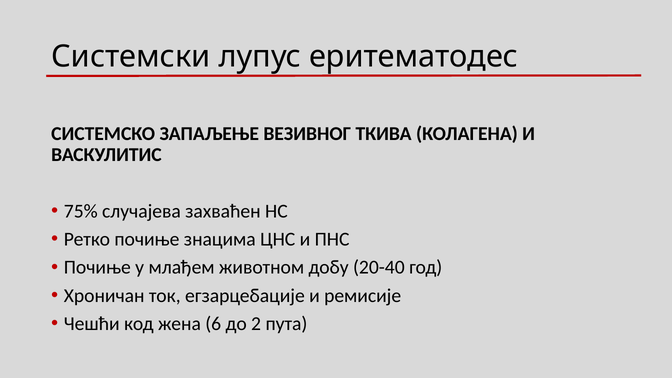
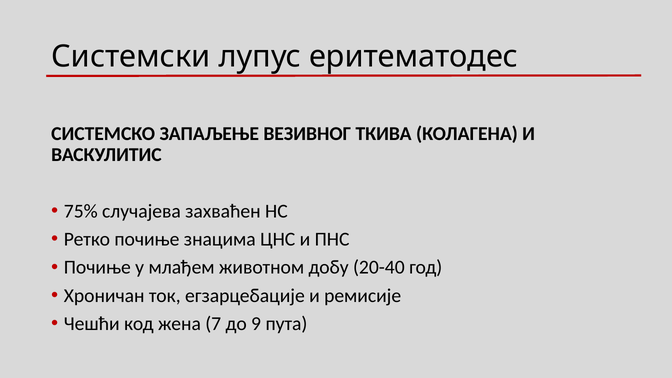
6: 6 -> 7 (213, 324)
2: 2 -> 9 (256, 324)
